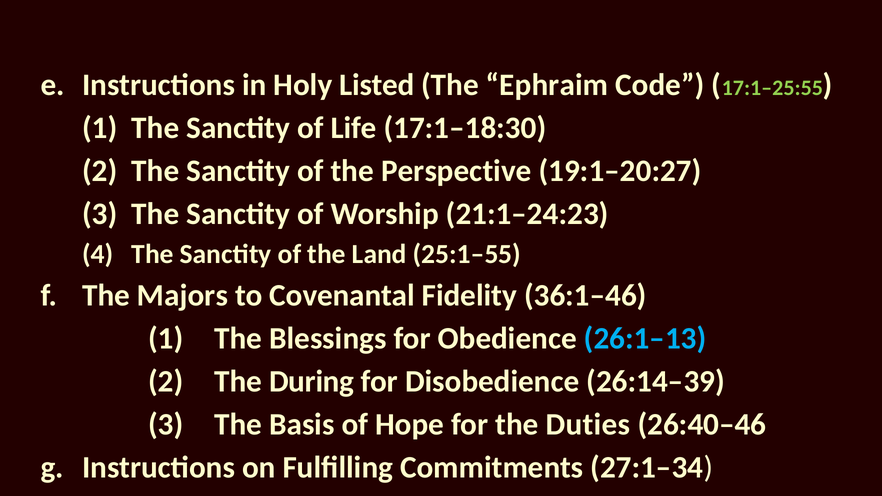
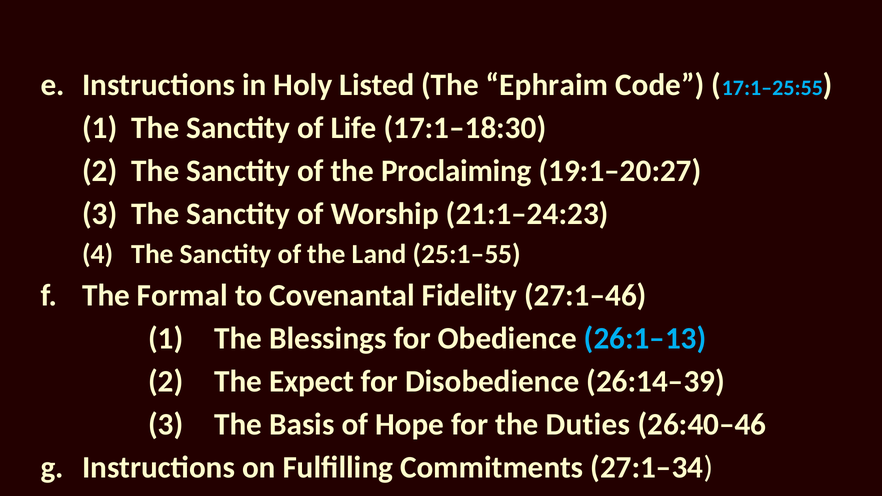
17:1–25:55 colour: light green -> light blue (772, 88)
Perspective: Perspective -> Proclaiming (456, 171)
Majors: Majors -> Formal (182, 296)
36:1–46: 36:1–46 -> 27:1–46 (585, 296)
During: During -> Expect (312, 382)
